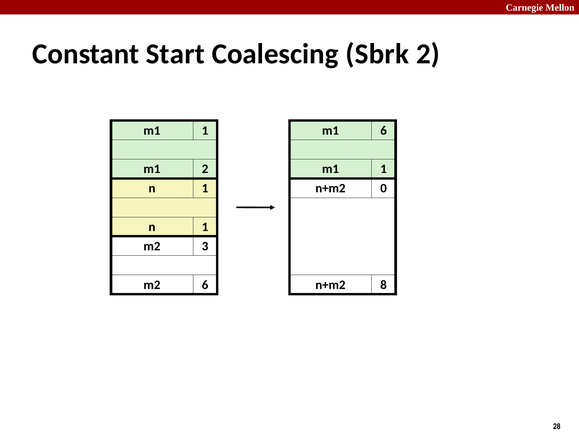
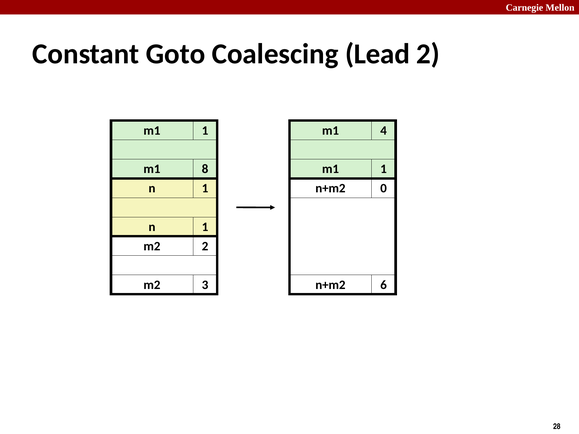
Start: Start -> Goto (176, 54)
Sbrk: Sbrk -> Lead (377, 54)
m1 6: 6 -> 4 (384, 131)
m1 2: 2 -> 8 (205, 169)
m2 3: 3 -> 2 (205, 246)
m2 6: 6 -> 3 (205, 285)
8: 8 -> 6 (384, 285)
